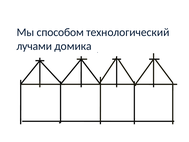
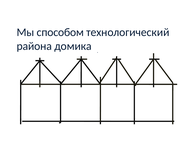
лучами: лучами -> района (34, 46)
